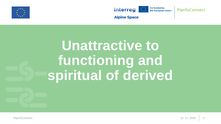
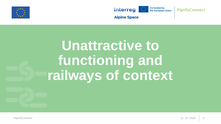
spiritual: spiritual -> railways (75, 76)
derived: derived -> context (148, 76)
